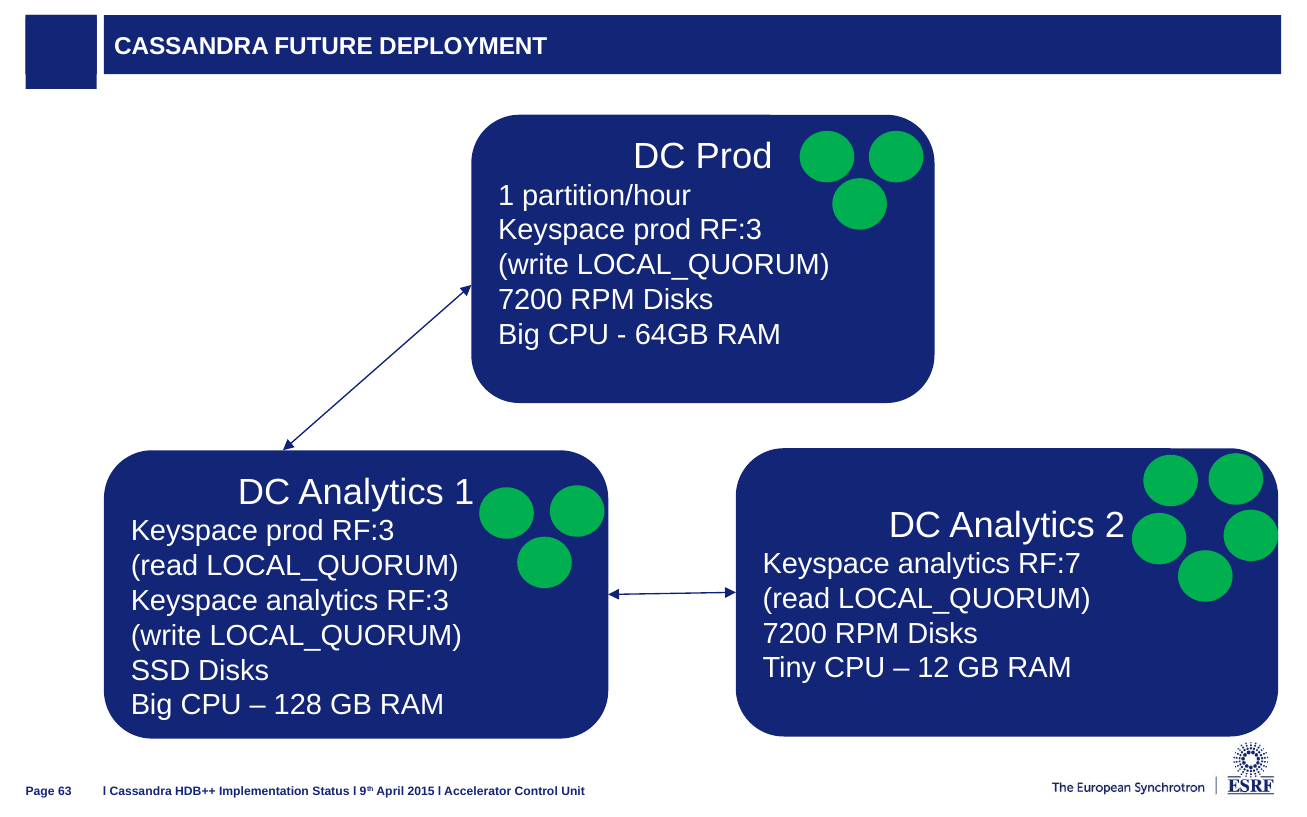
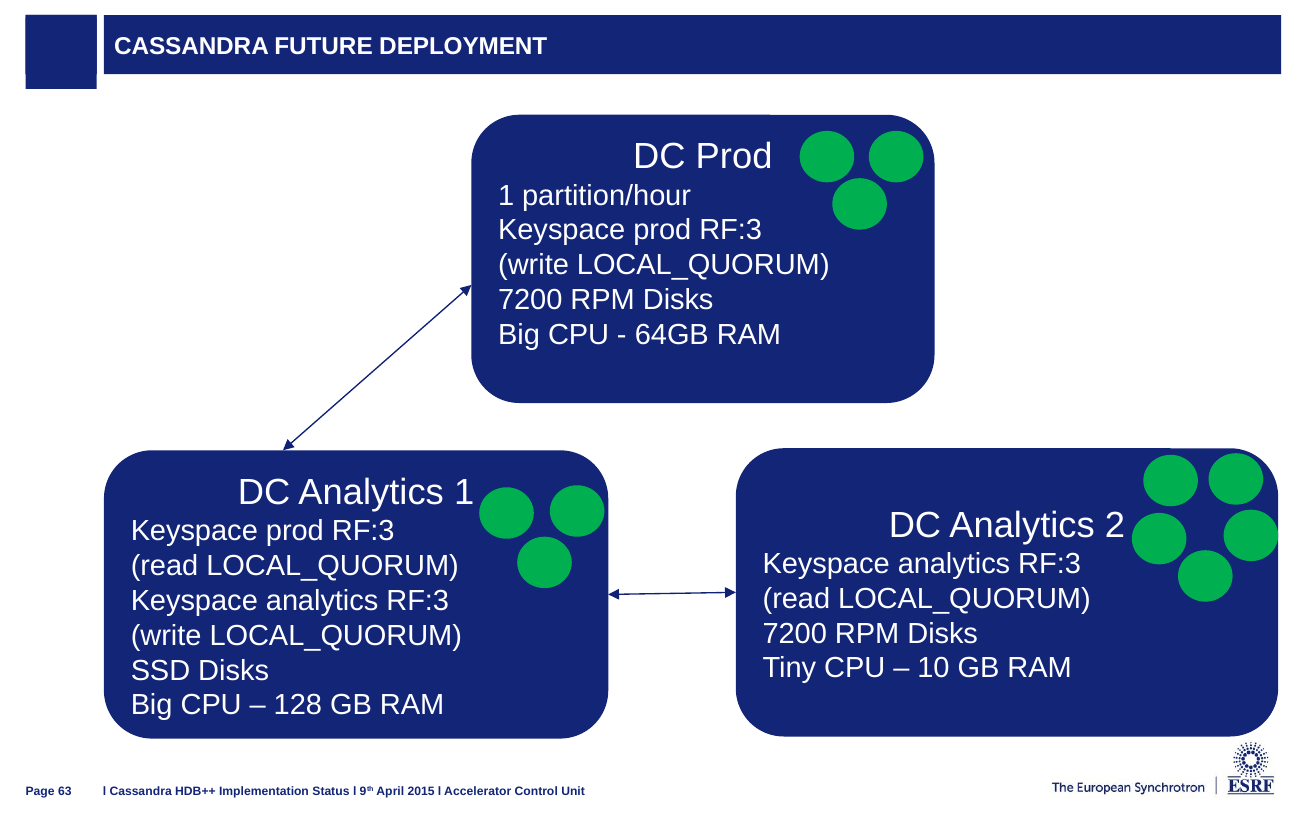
RF:7: RF:7 -> RF:3 (1050, 564)
12: 12 -> 10 (933, 668)
